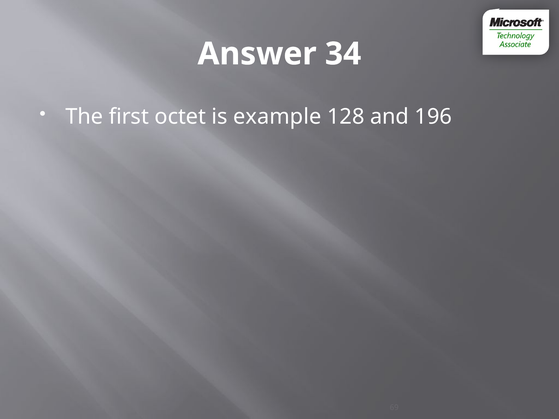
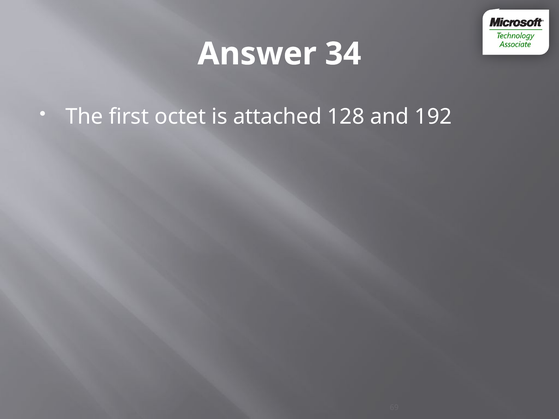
example: example -> attached (277, 117)
196: 196 -> 192 (433, 117)
